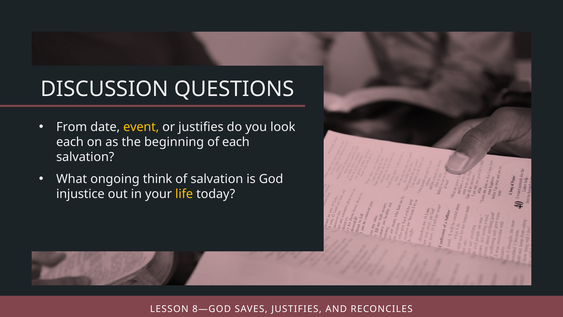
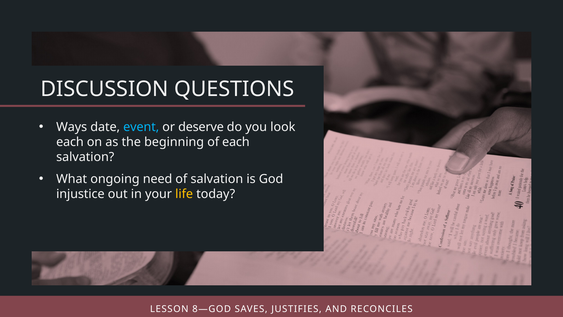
From: From -> Ways (72, 127)
event colour: yellow -> light blue (141, 127)
or justifies: justifies -> deserve (201, 127)
think: think -> need (158, 179)
